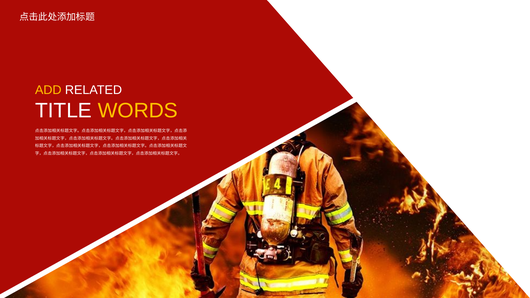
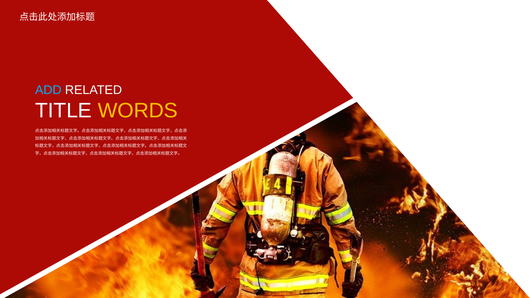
ADD colour: yellow -> light blue (48, 90)
